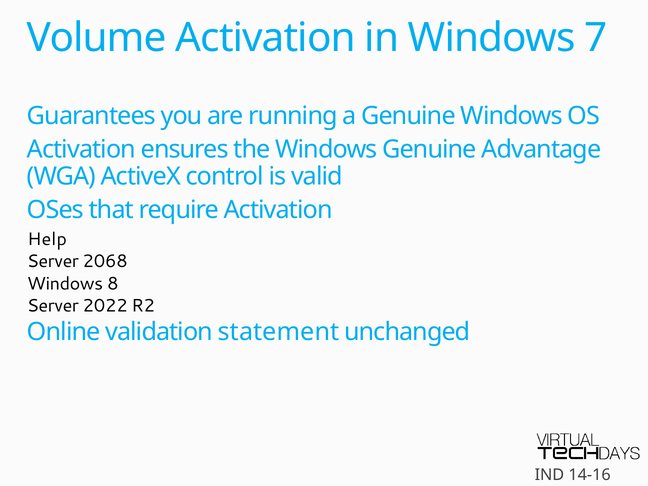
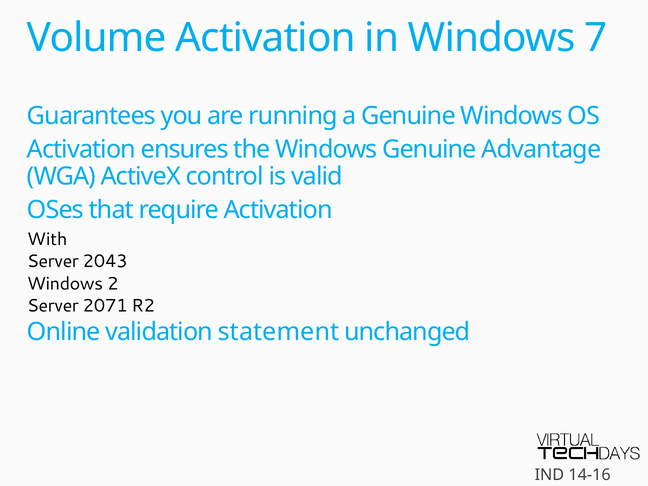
Help: Help -> With (47, 239)
2068: 2068 -> 2043 (105, 261)
8: 8 -> 2 (113, 284)
2022: 2022 -> 2071 (105, 306)
